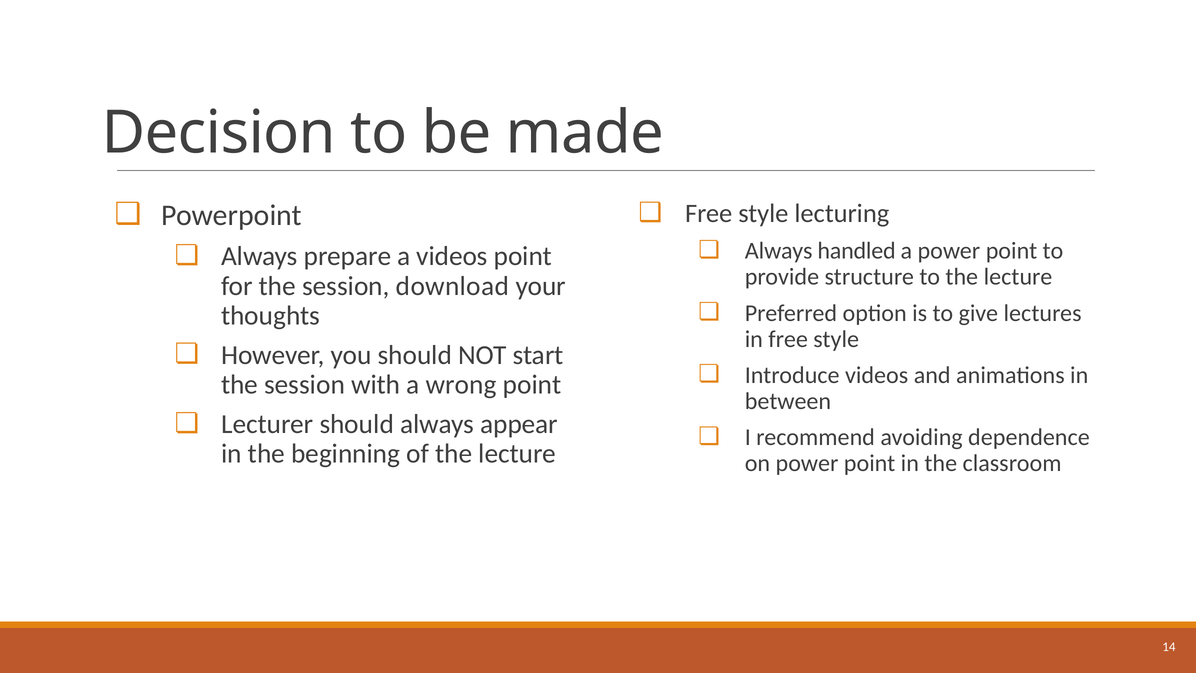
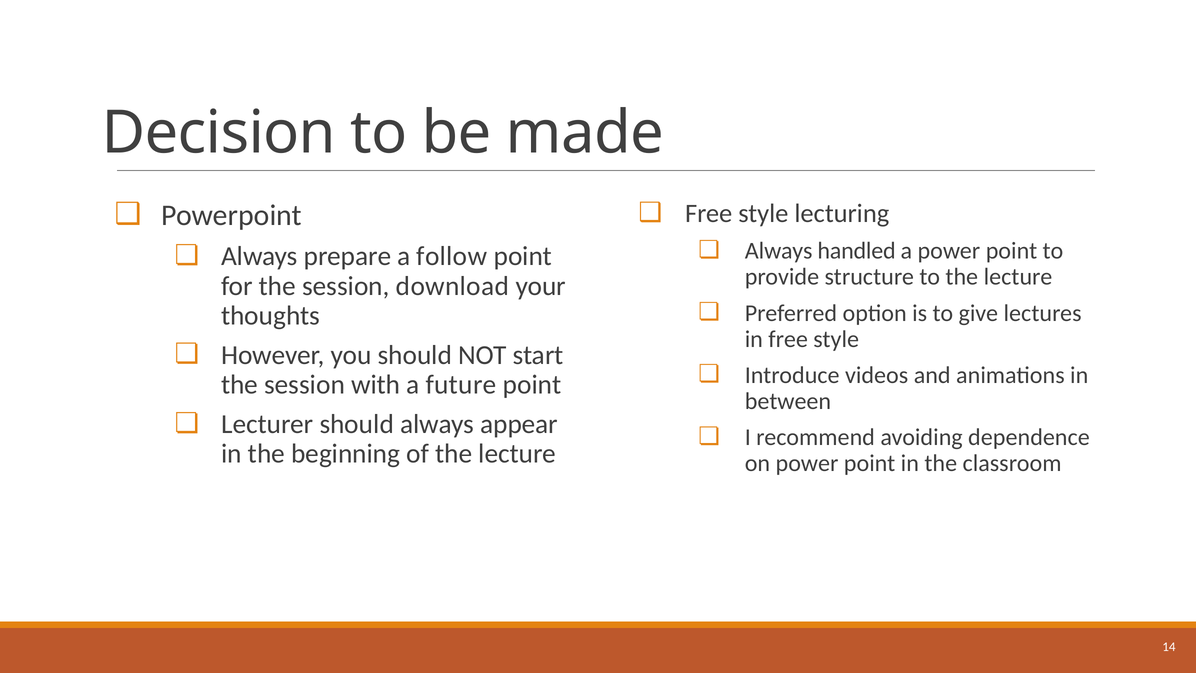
a videos: videos -> follow (452, 256)
wrong: wrong -> future (461, 385)
